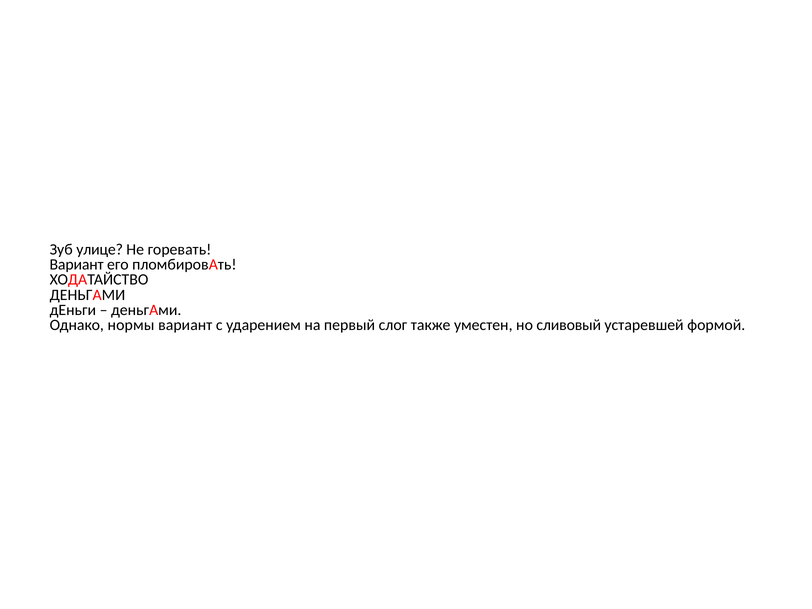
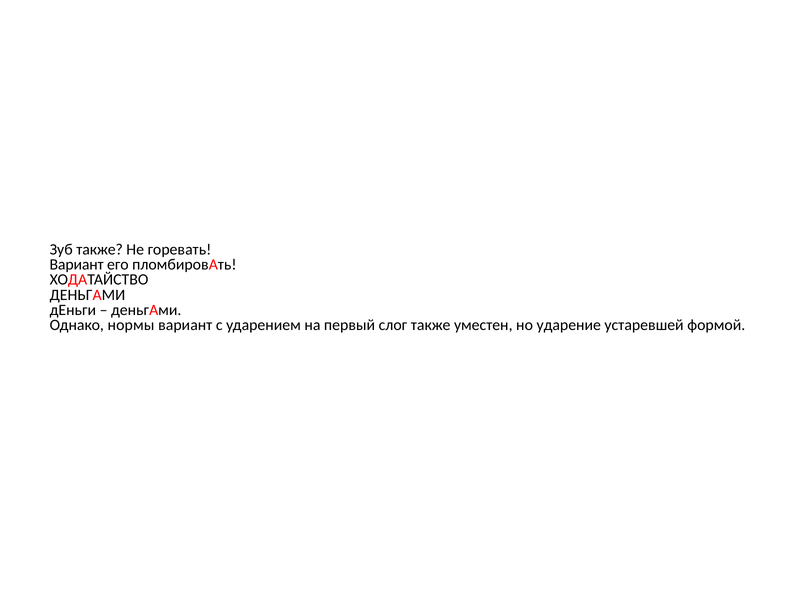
Зуб улице: улице -> также (100, 249)
сливовый: сливовый -> ударение (569, 325)
